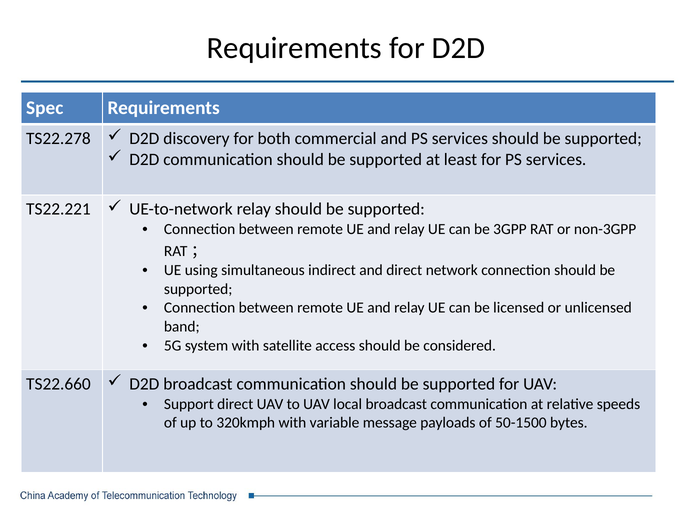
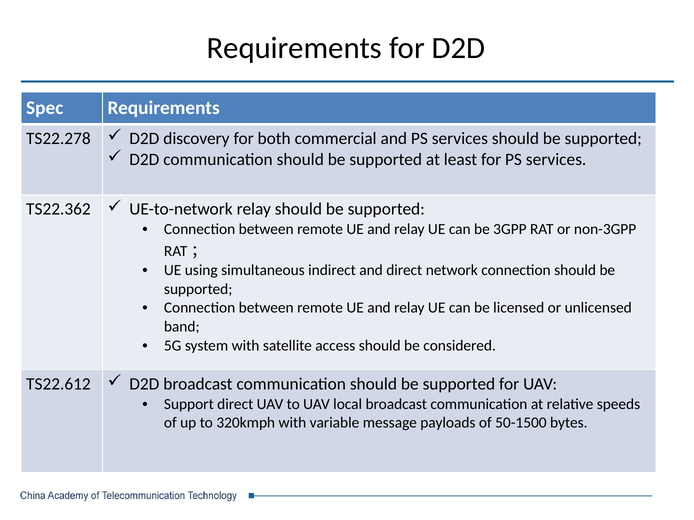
TS22.221: TS22.221 -> TS22.362 (58, 209)
TS22.660: TS22.660 -> TS22.612 (58, 384)
